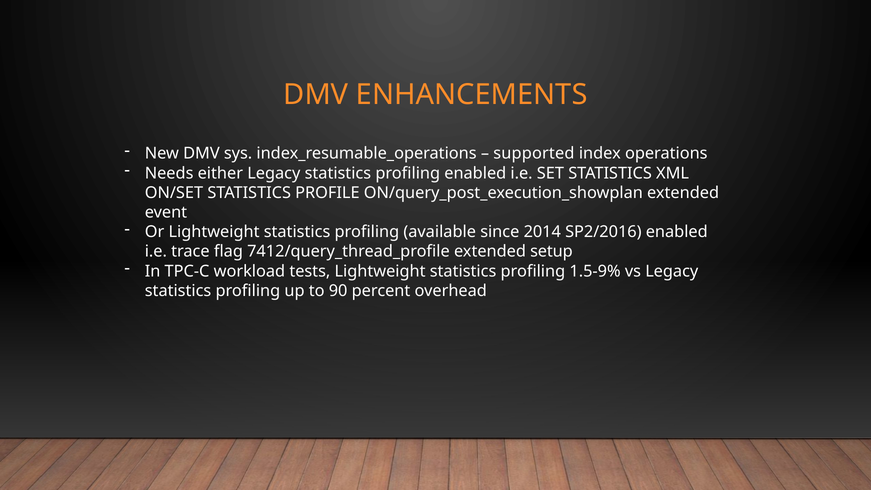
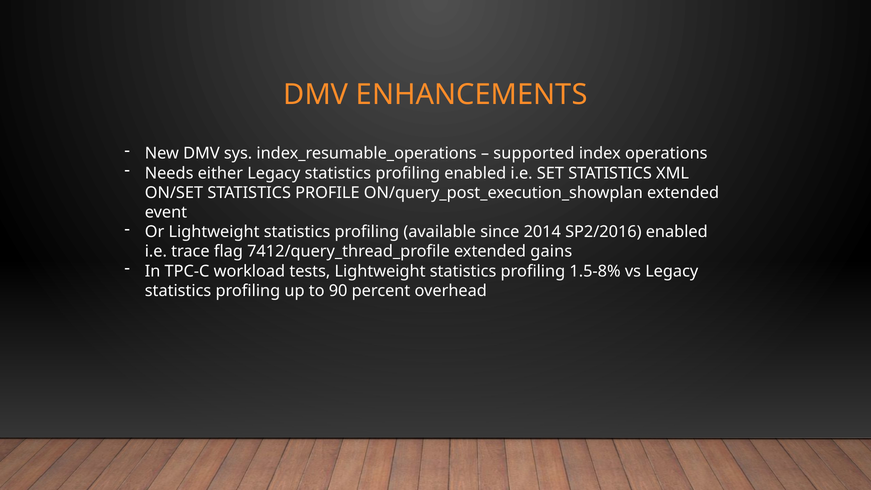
setup: setup -> gains (551, 252)
1.5-9%: 1.5-9% -> 1.5-8% (595, 271)
